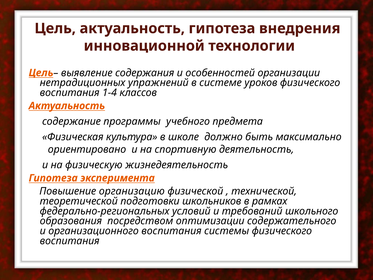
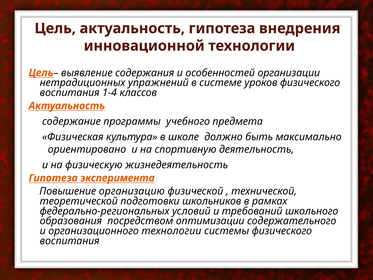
организационного воспитания: воспитания -> технологии (171, 231)
